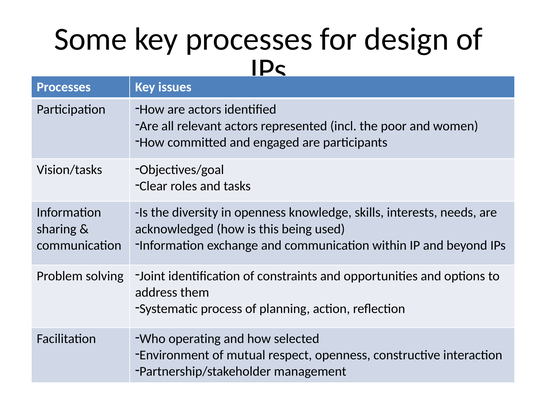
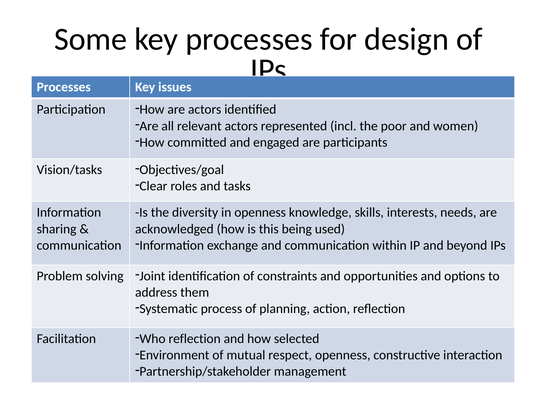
Who operating: operating -> reflection (195, 338)
